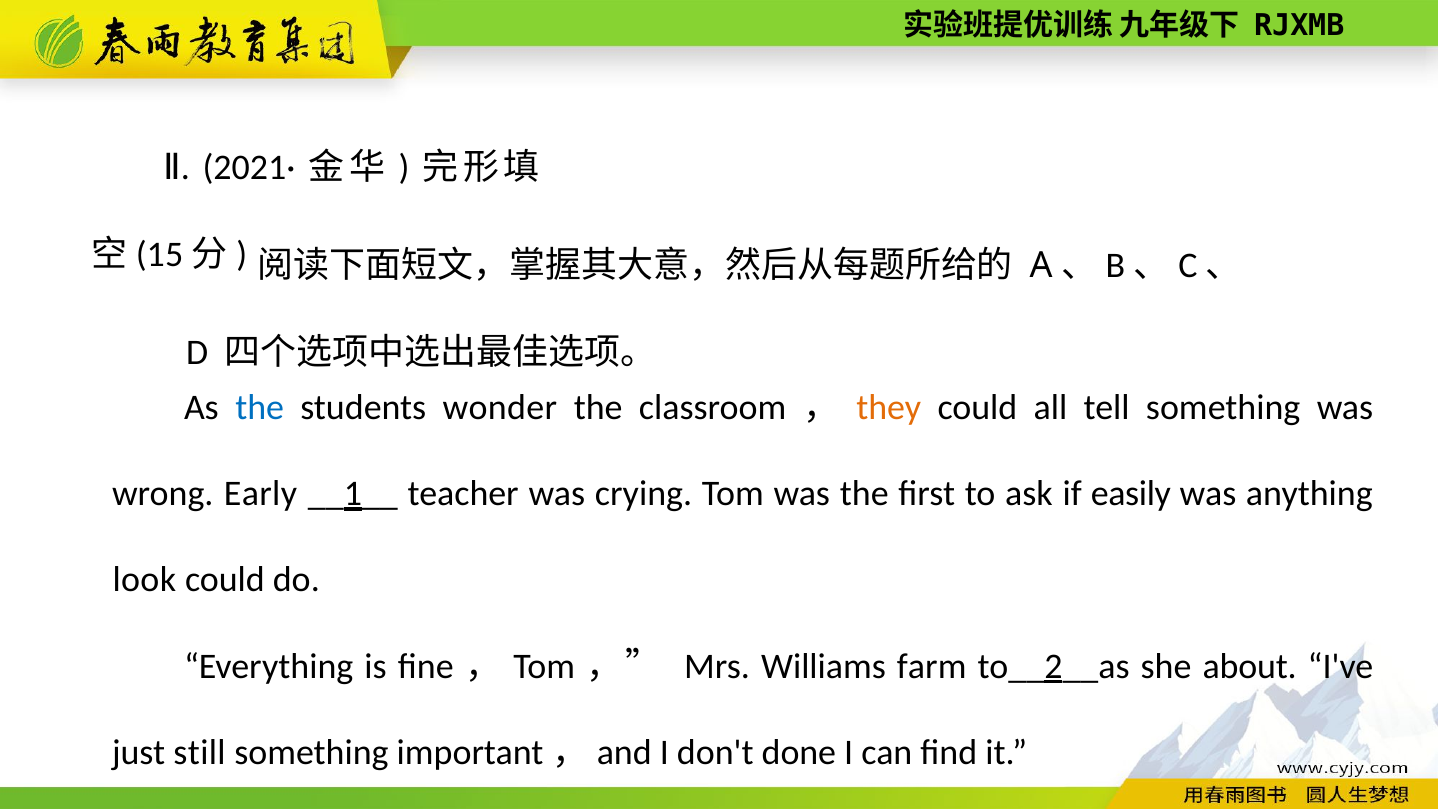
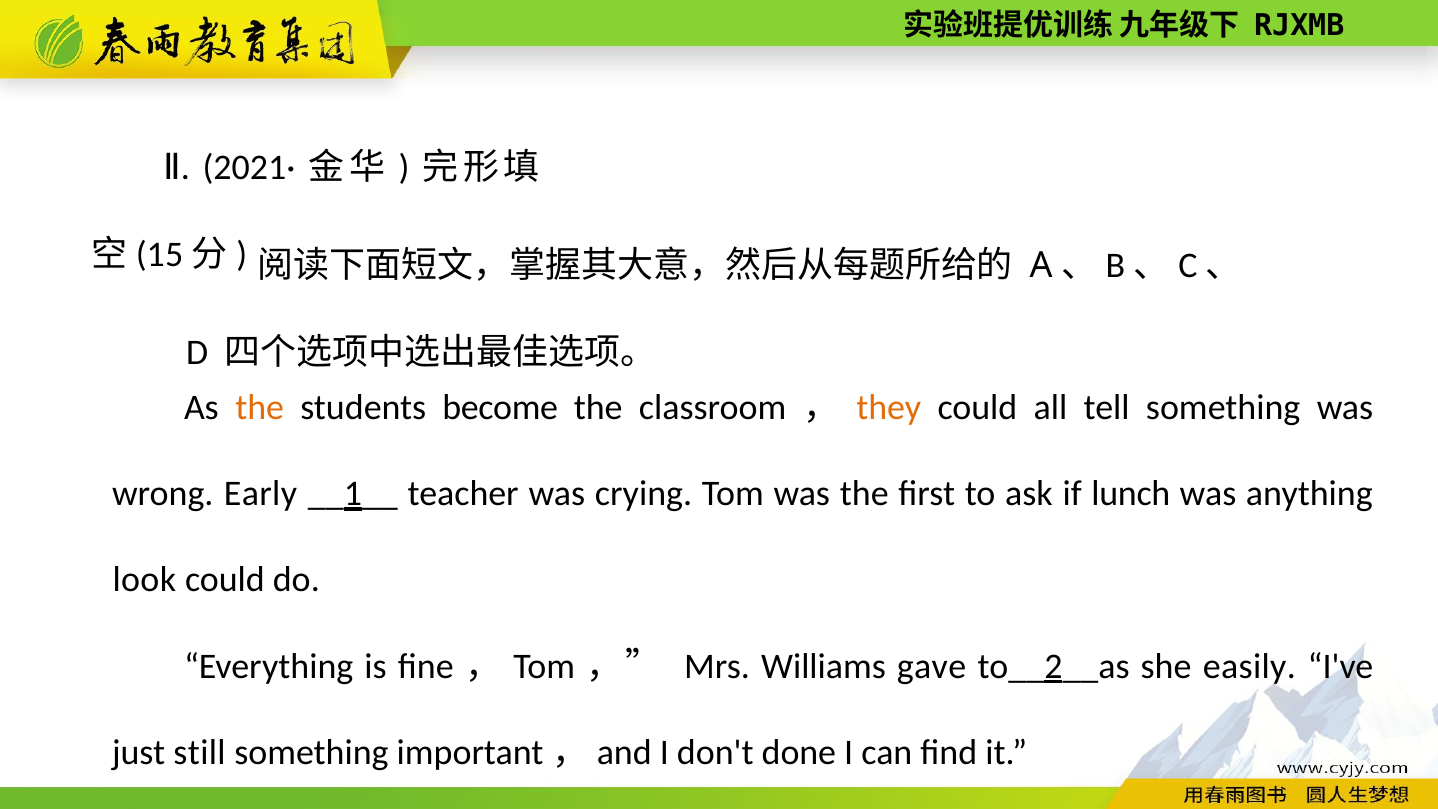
the colour: blue -> orange (260, 407)
wonder: wonder -> become (500, 407)
easily: easily -> lunch (1131, 493)
farm: farm -> gave (932, 666)
about: about -> easily (1249, 666)
